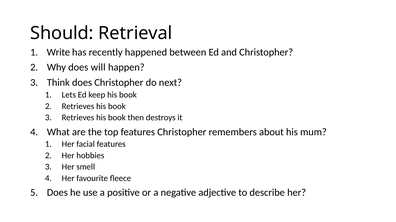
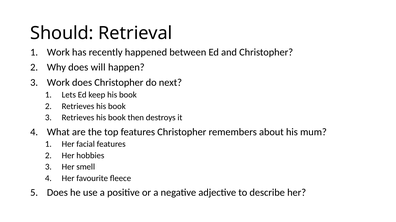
Write: Write -> Work (58, 52)
Think: Think -> Work (58, 83)
